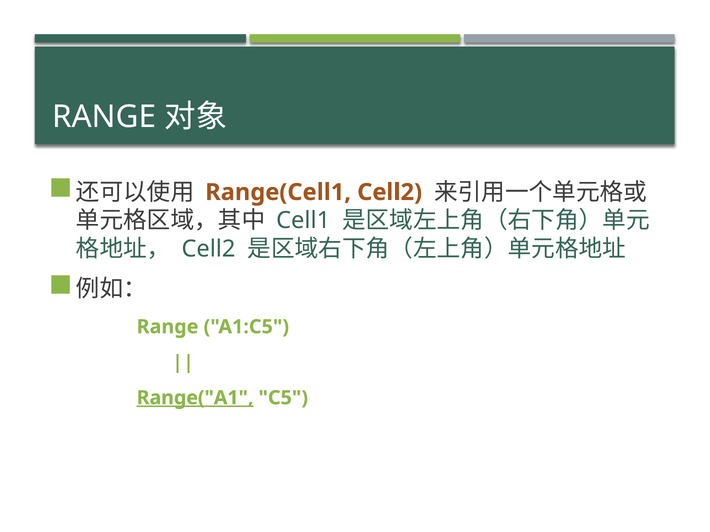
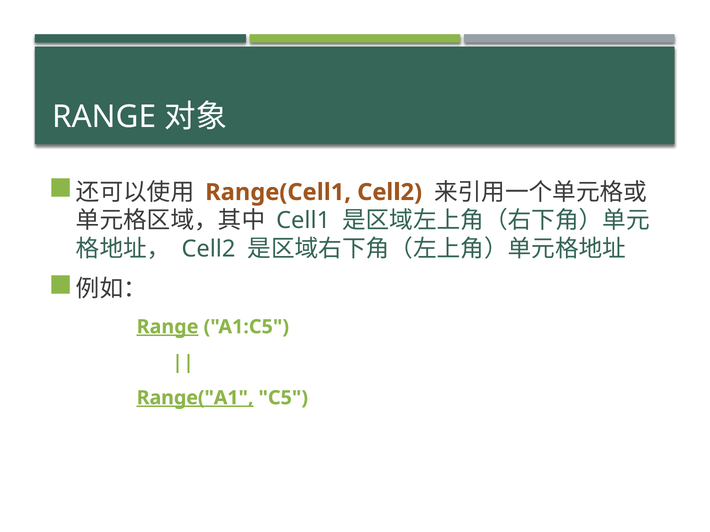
Range underline: none -> present (168, 327)
